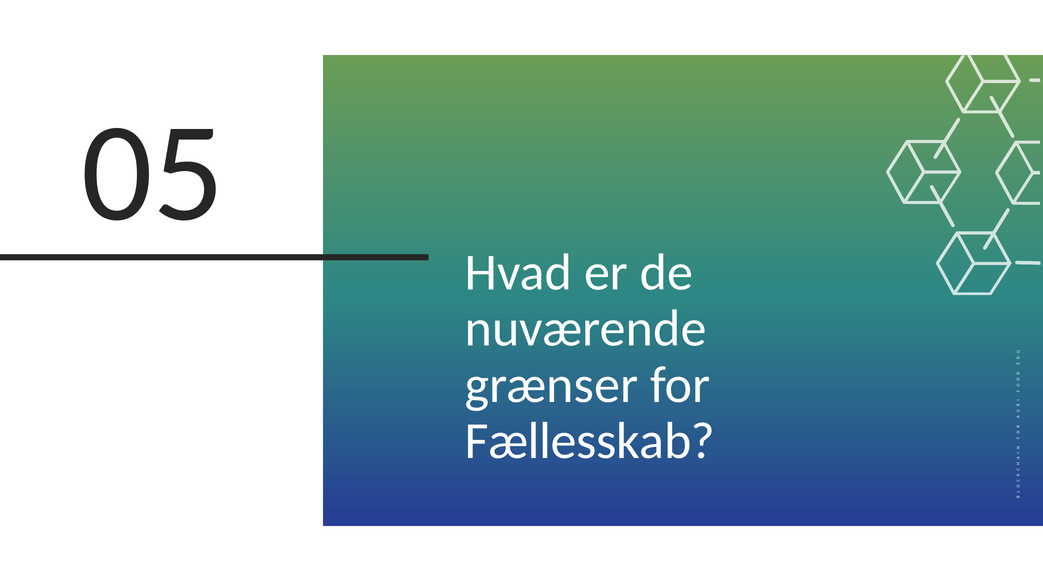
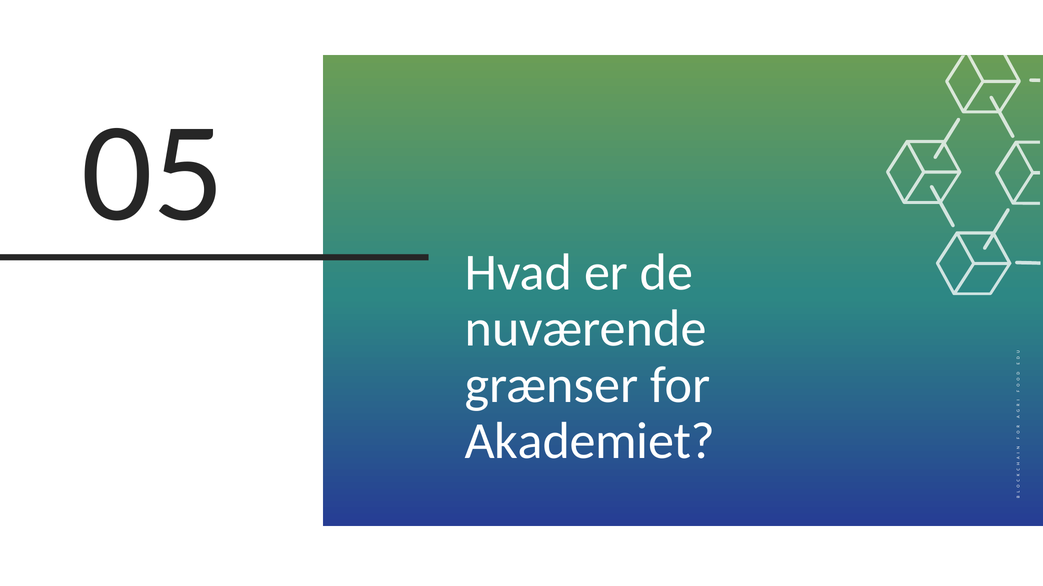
Fællesskab: Fællesskab -> Akademiet (590, 442)
